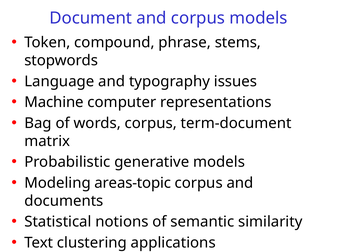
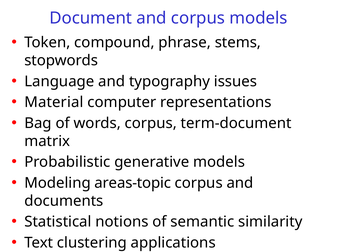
Machine: Machine -> Material (54, 103)
